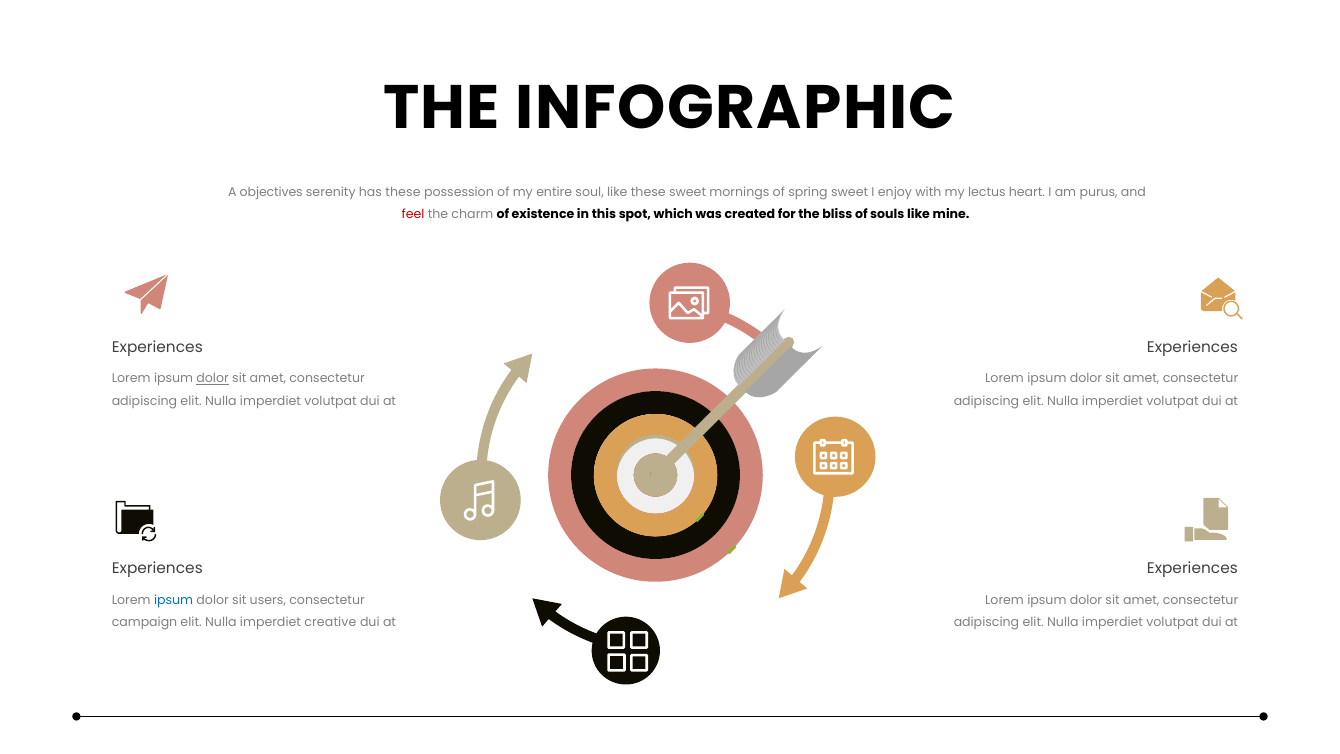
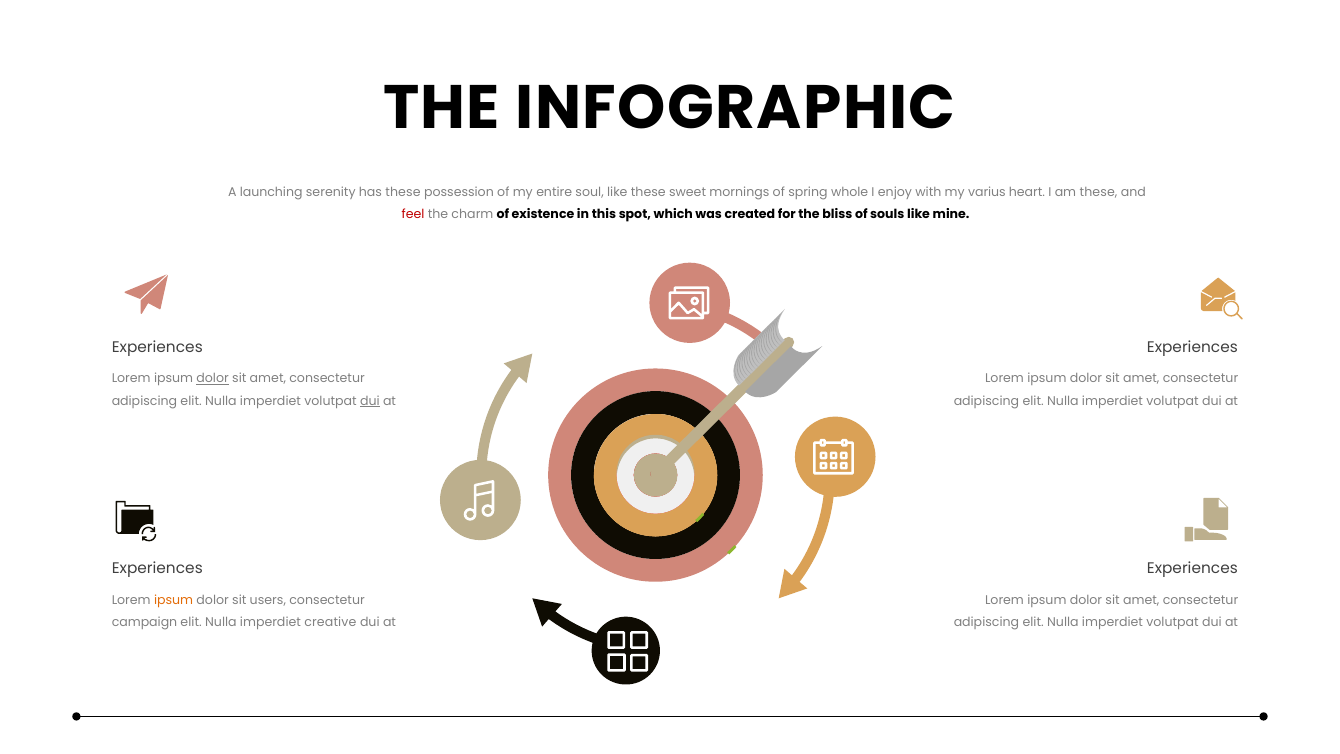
objectives: objectives -> launching (271, 192)
spring sweet: sweet -> whole (850, 192)
lectus: lectus -> varius (987, 192)
am purus: purus -> these (1099, 192)
dui underline: none -> present (370, 401)
ipsum colour: blue -> orange (174, 600)
